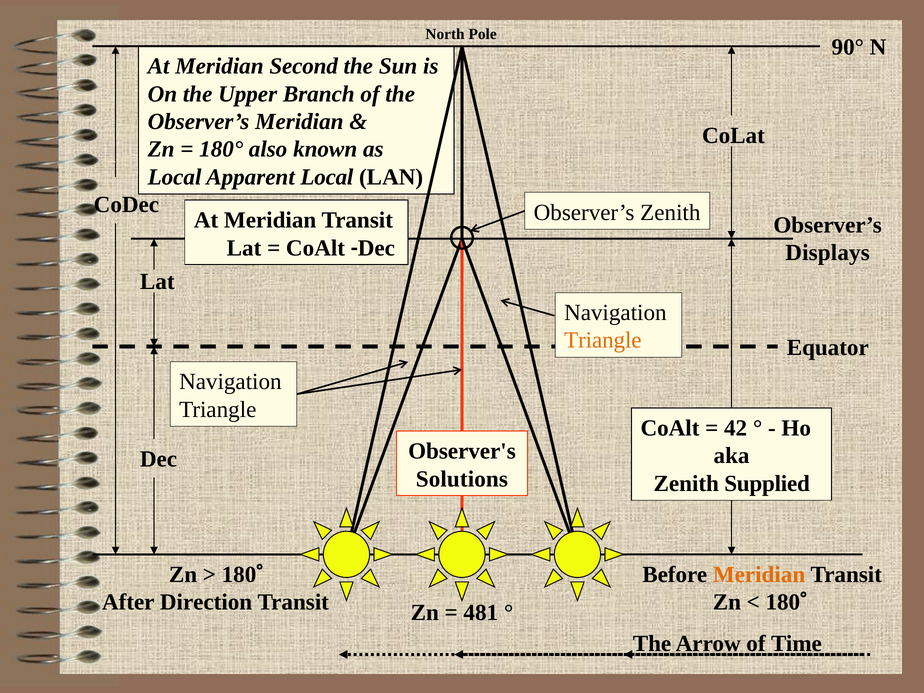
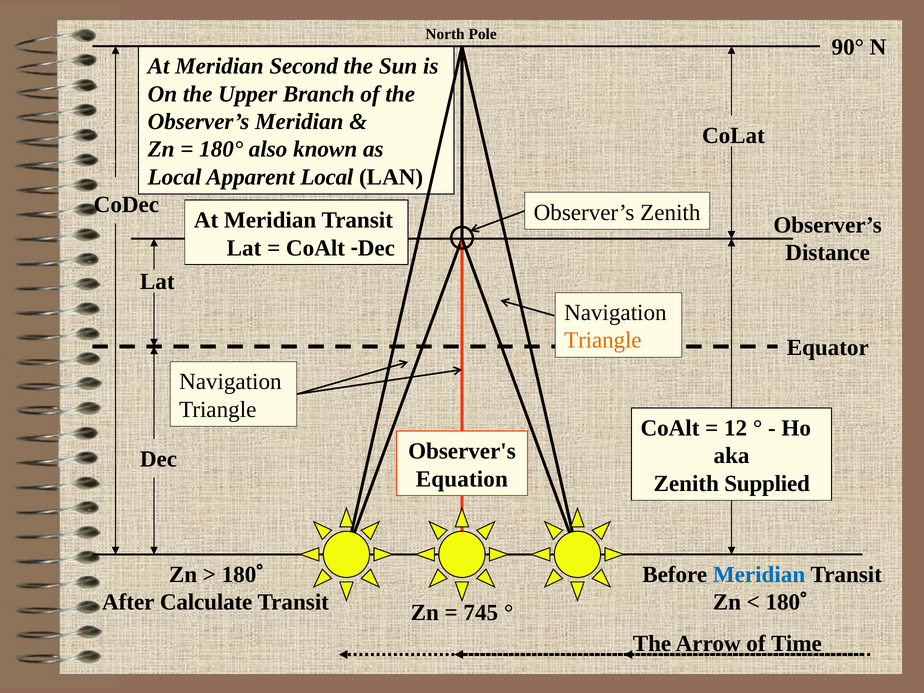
Displays: Displays -> Distance (828, 253)
42: 42 -> 12 (736, 428)
Solutions: Solutions -> Equation (462, 479)
Meridian colour: orange -> blue (759, 574)
Direction: Direction -> Calculate (206, 602)
481: 481 -> 745 (481, 613)
